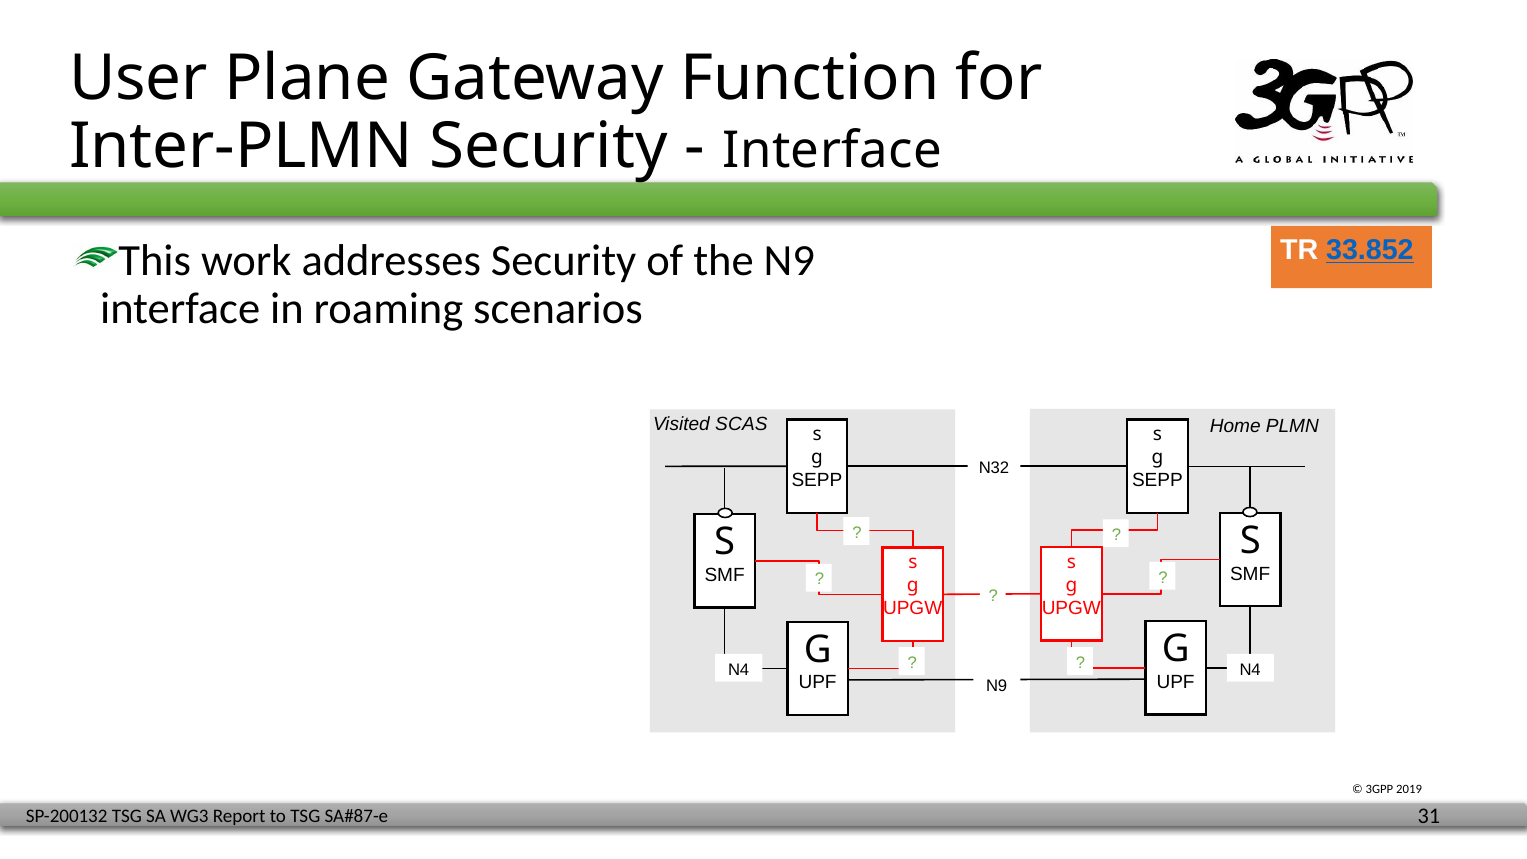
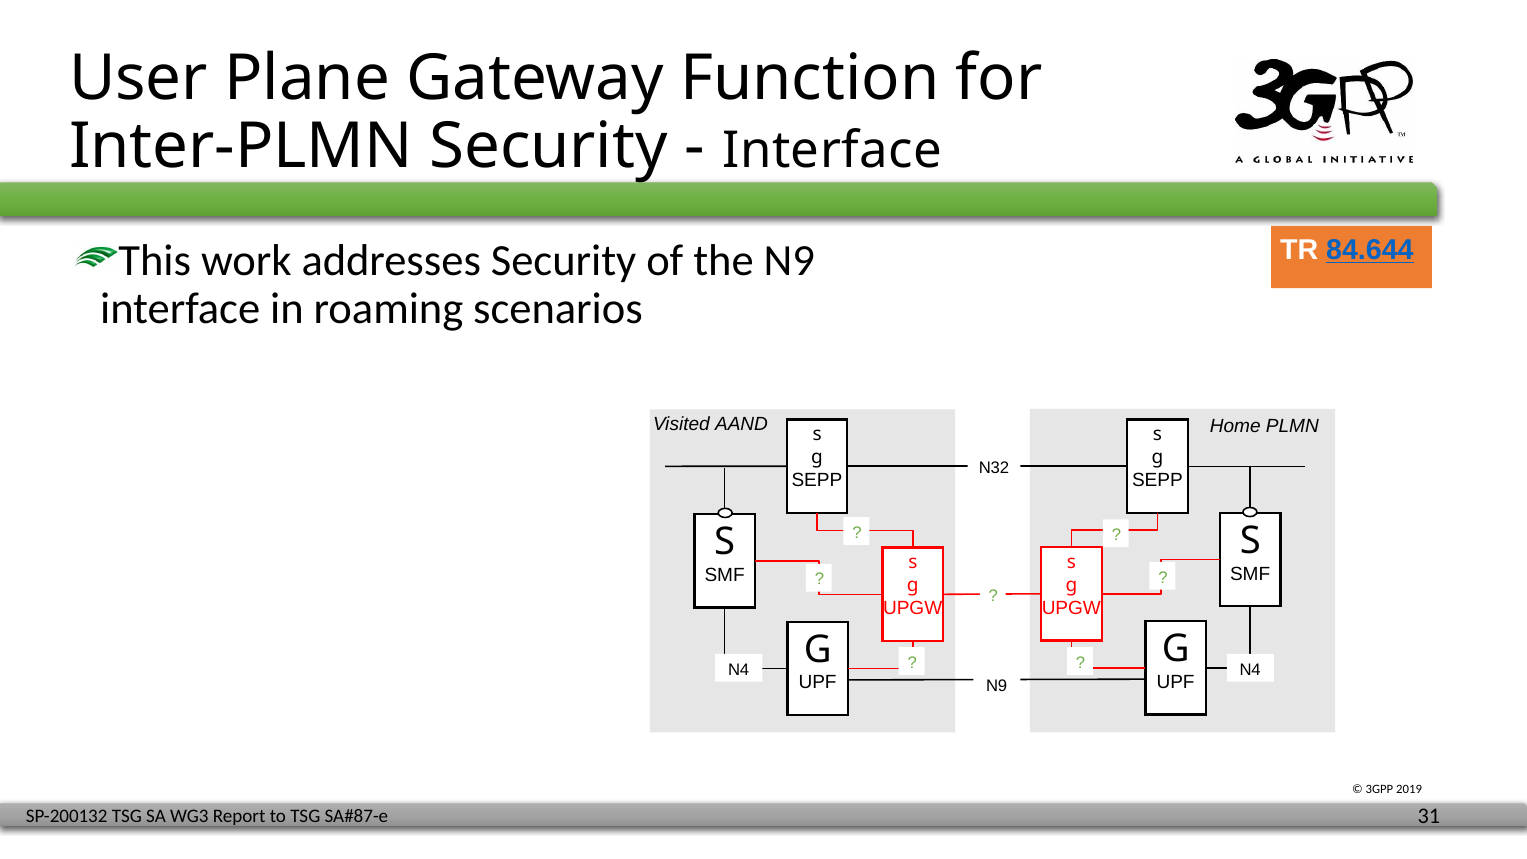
33.852: 33.852 -> 84.644 (1370, 250)
SCAS: SCAS -> AAND (742, 425)
